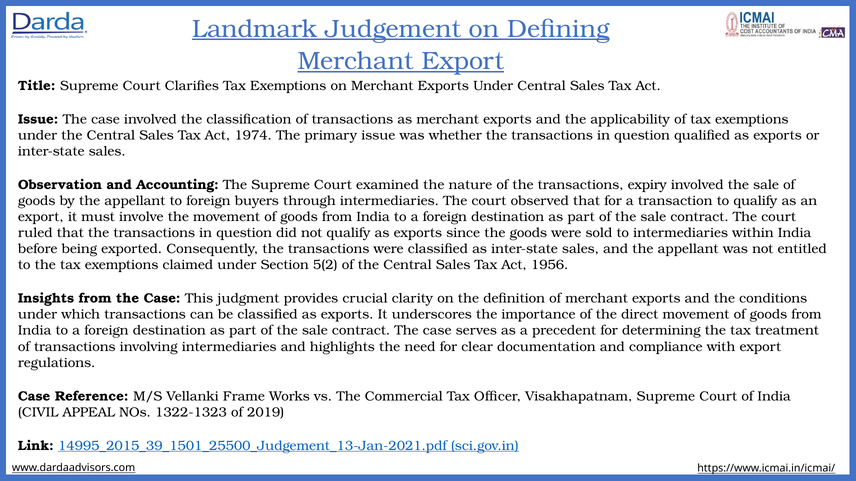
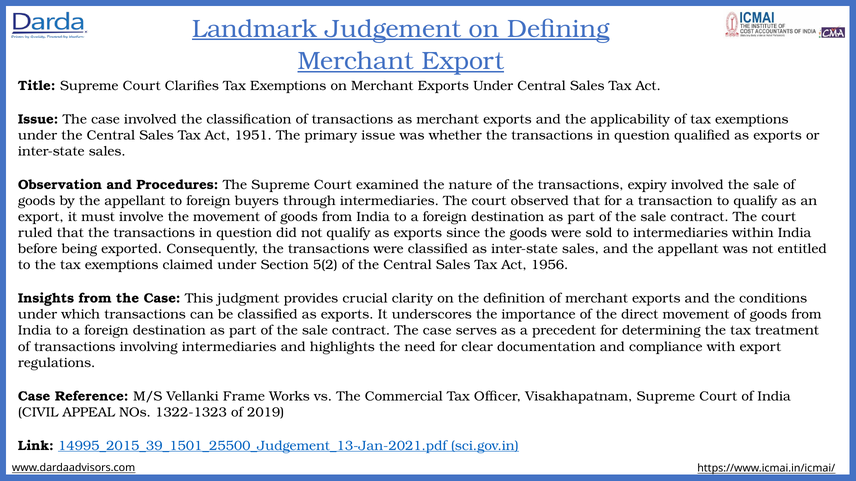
1974: 1974 -> 1951 (253, 135)
Accounting: Accounting -> Procedures (177, 185)
